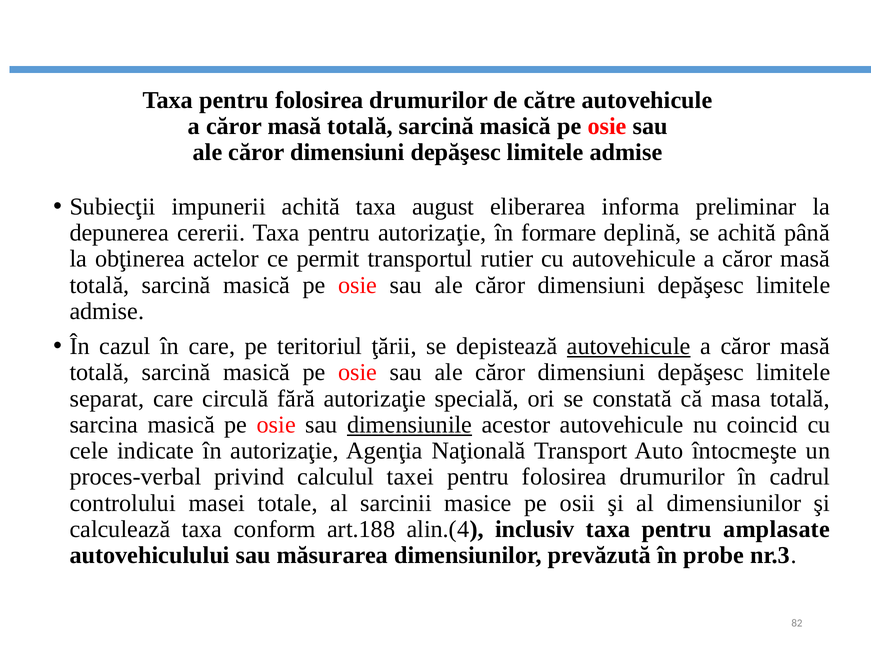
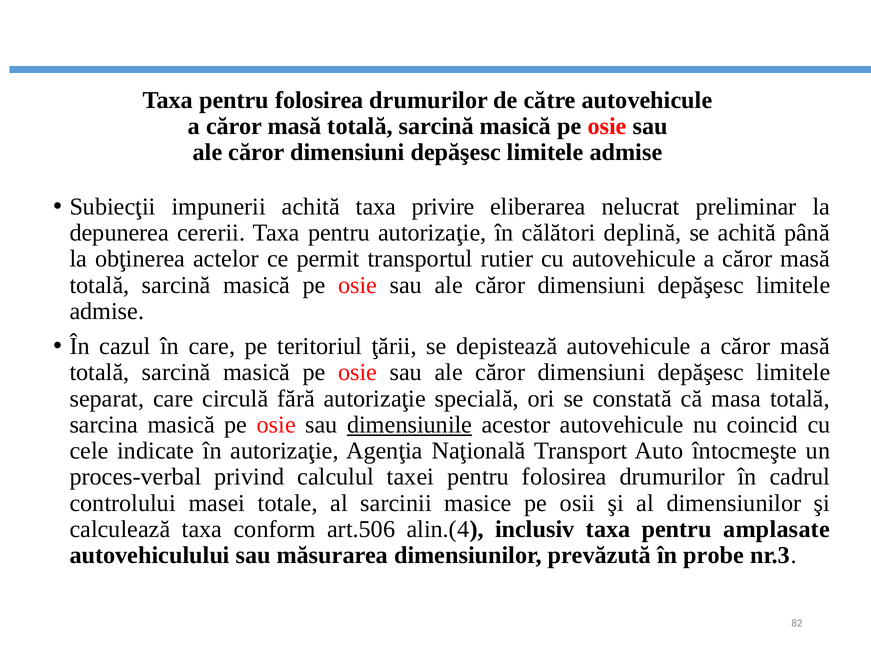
august: august -> privire (443, 207)
informa: informa -> nelucrat (641, 207)
formare: formare -> călători (559, 233)
autovehicule underline: present -> none (629, 346)
art.188: art.188 -> art.506 (361, 529)
